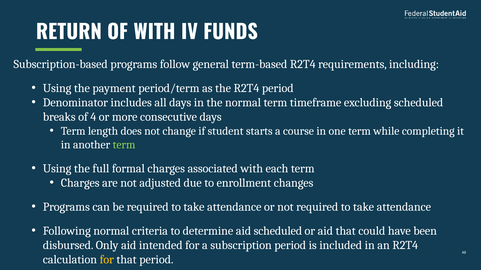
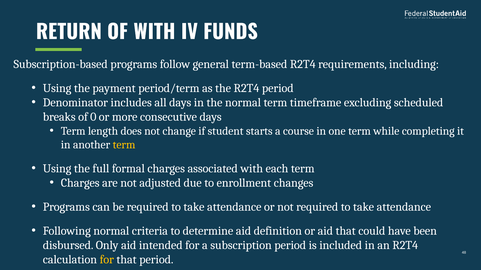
4: 4 -> 0 (93, 117)
term colour: light green -> yellow (124, 145)
aid scheduled: scheduled -> definition (278, 231)
